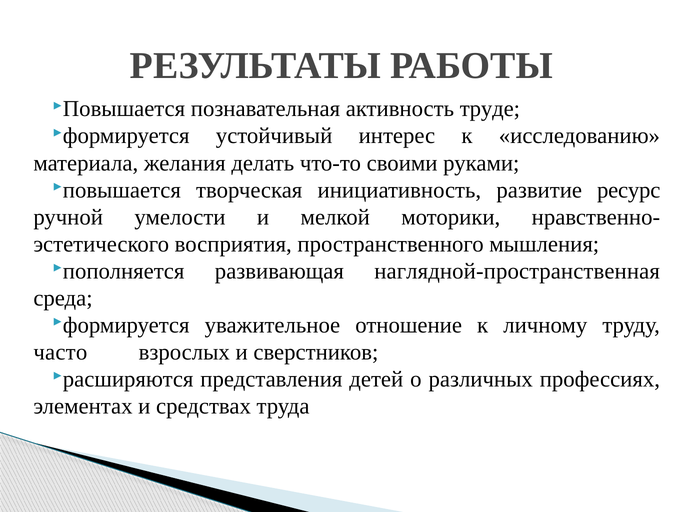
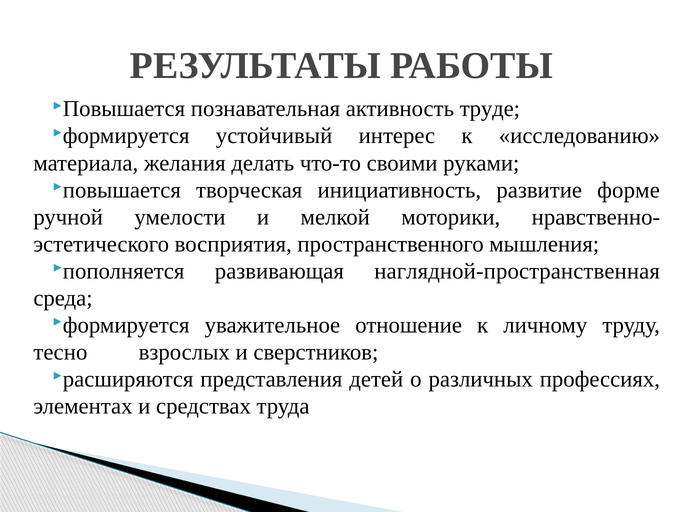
ресурс: ресурс -> форме (629, 190)
часто: часто -> тесно (60, 352)
